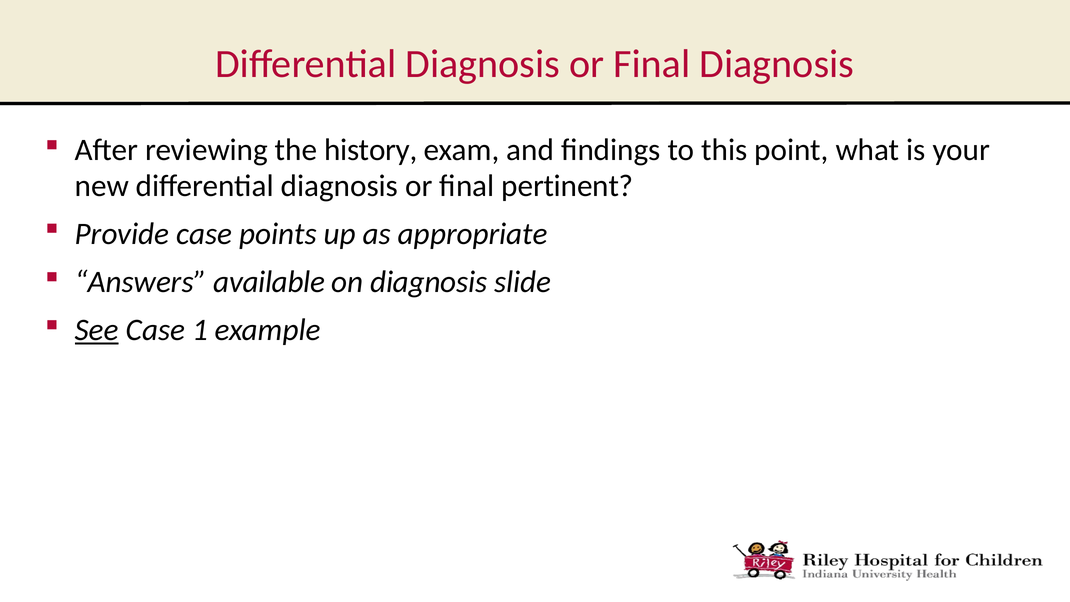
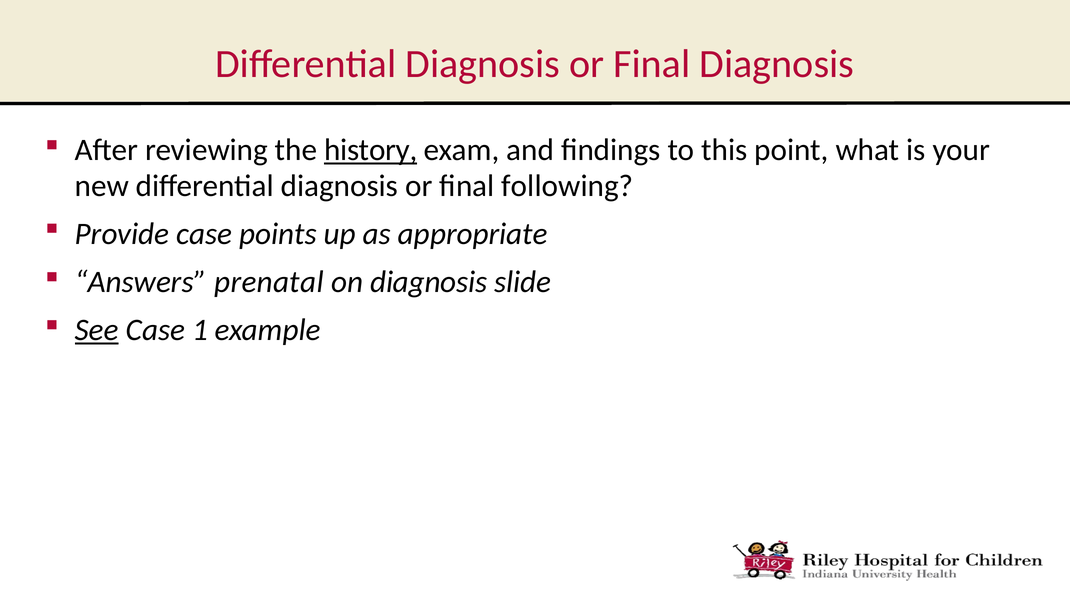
history underline: none -> present (371, 150)
pertinent: pertinent -> following (567, 186)
available: available -> prenatal (269, 282)
